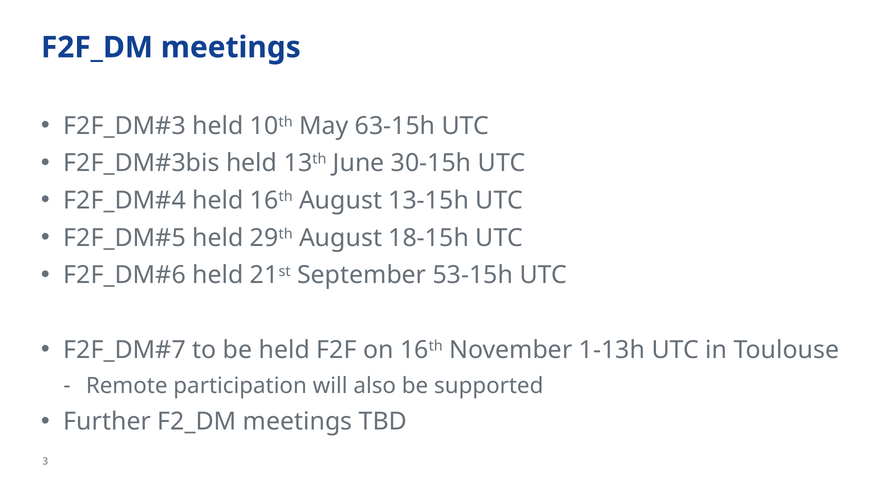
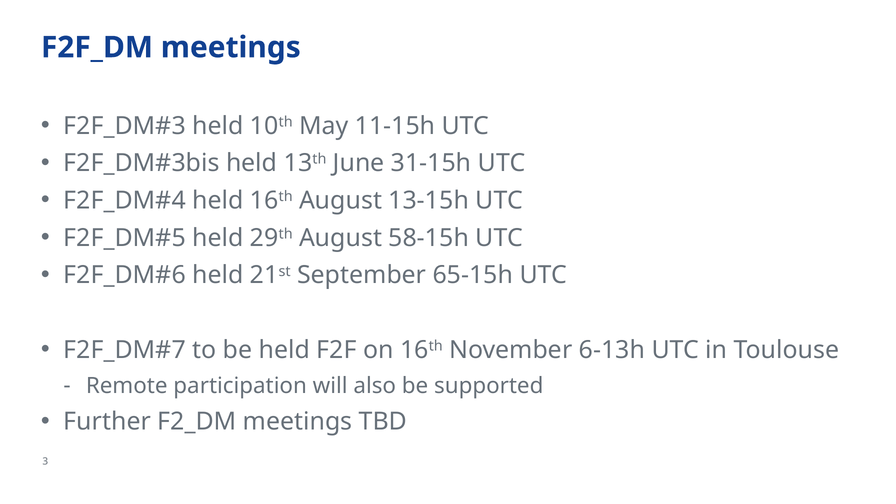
63-15h: 63-15h -> 11-15h (395, 126)
30-15h: 30-15h -> 31-15h (431, 163)
18-15h: 18-15h -> 58-15h (429, 238)
53-15h: 53-15h -> 65-15h (473, 275)
1-13h: 1-13h -> 6-13h (612, 350)
